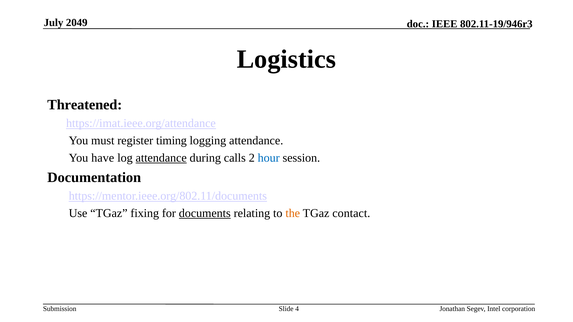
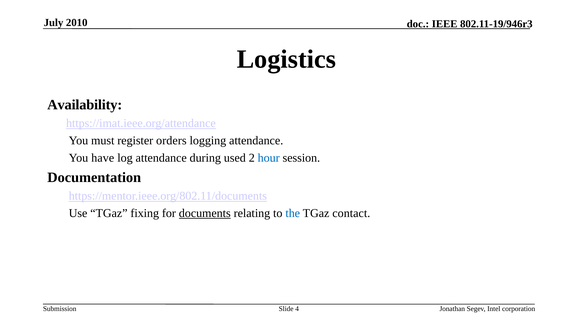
2049: 2049 -> 2010 (77, 23)
Threatened: Threatened -> Availability (85, 105)
timing: timing -> orders (171, 141)
attendance underline: present -> none (161, 158)
calls: calls -> used (235, 158)
the colour: orange -> blue (293, 213)
